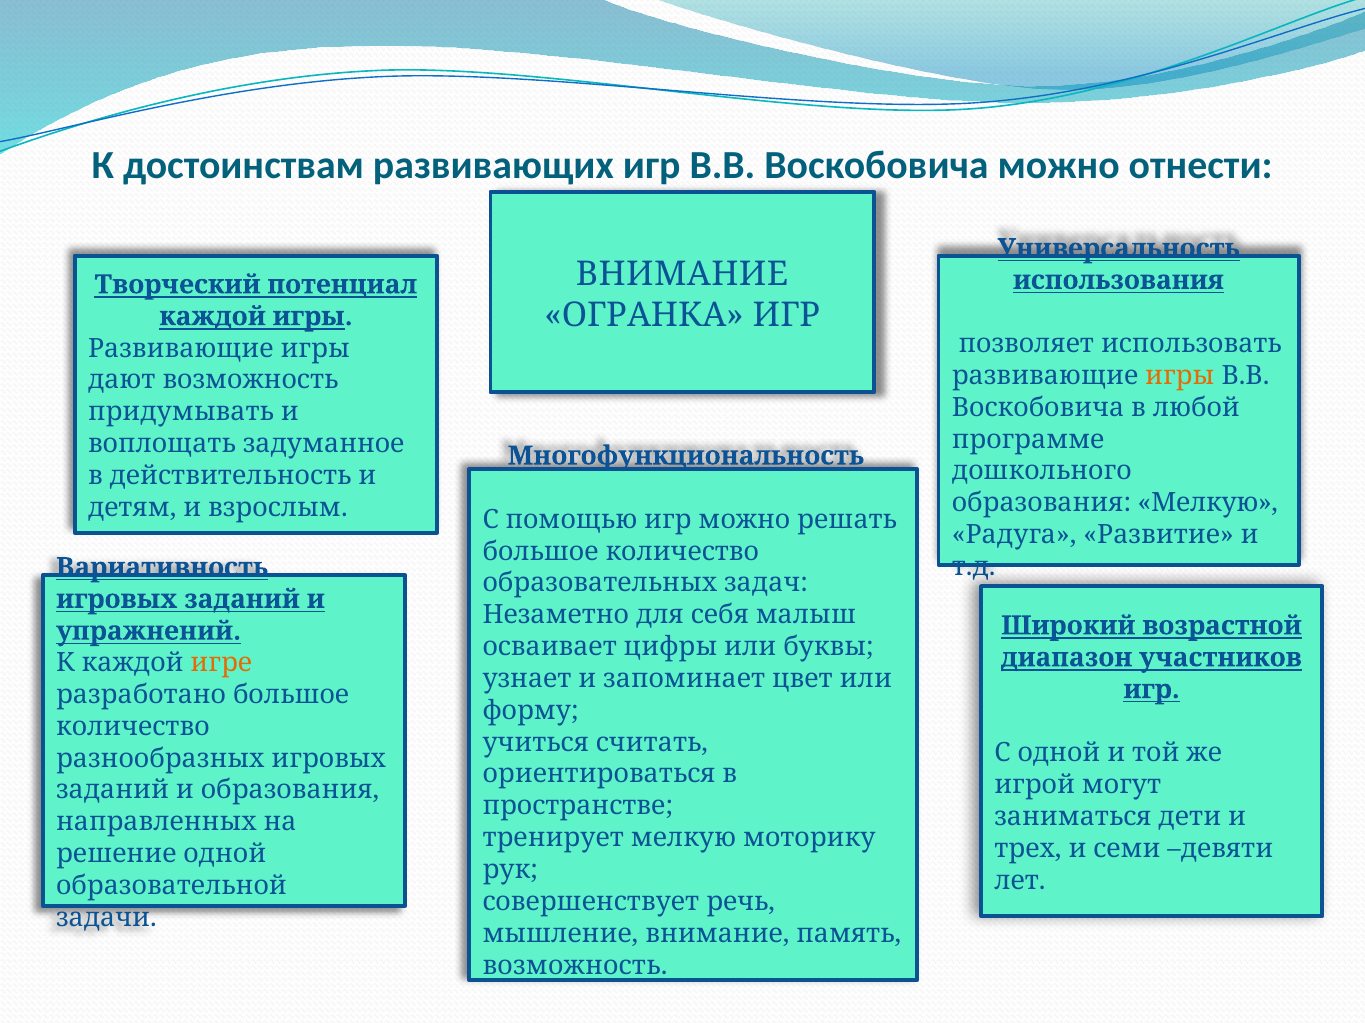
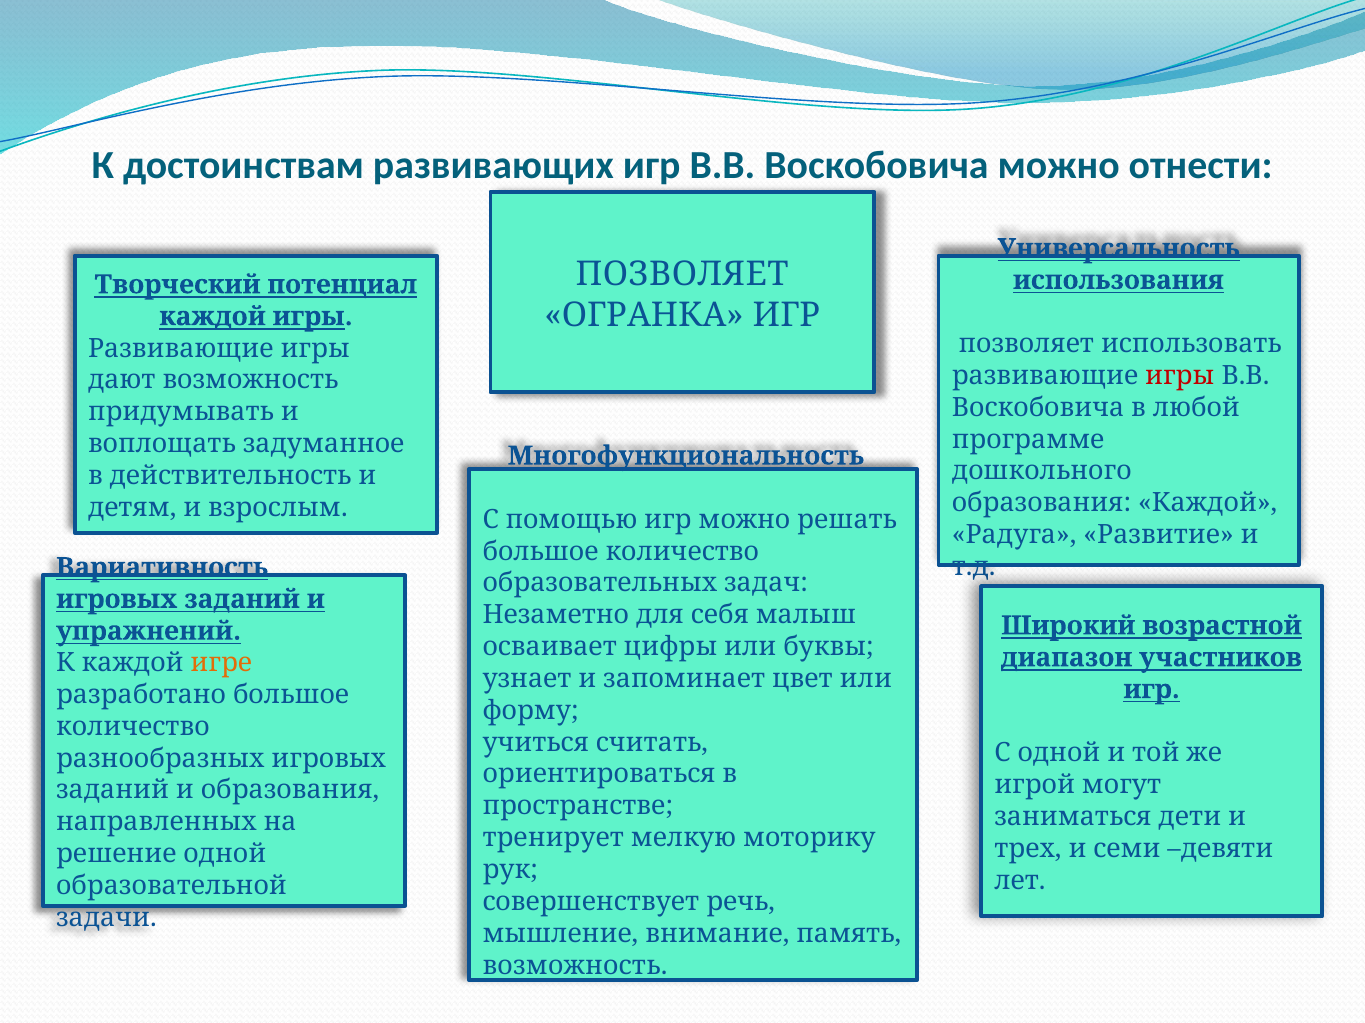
ВНИМАНИЕ: ВНИМАНИЕ -> ПОЗВОЛЯЕТ (682, 274)
игры colour: orange -> red (1180, 376)
образования Мелкую: Мелкую -> Каждой (1208, 503)
